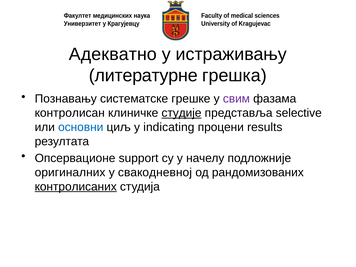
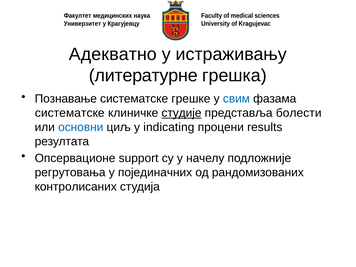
Познавању: Познавању -> Познавање (66, 99)
свим colour: purple -> blue (236, 99)
контролисан: контролисан -> систематске (70, 113)
selective: selective -> болести (299, 113)
оригиналних: оригиналних -> регрутовања (70, 172)
свакодневној: свакодневној -> појединачних (155, 172)
контролисаних underline: present -> none (76, 187)
